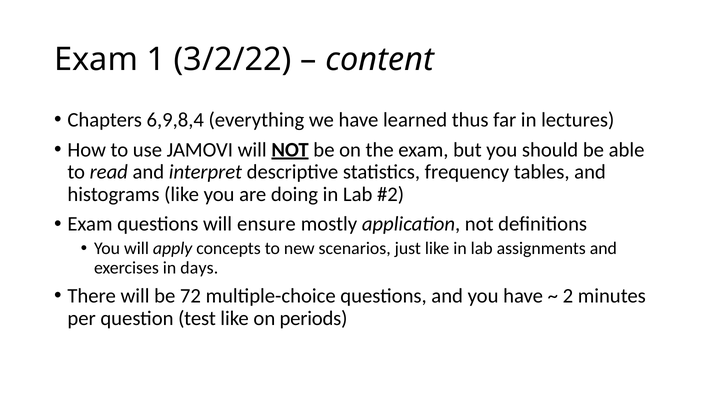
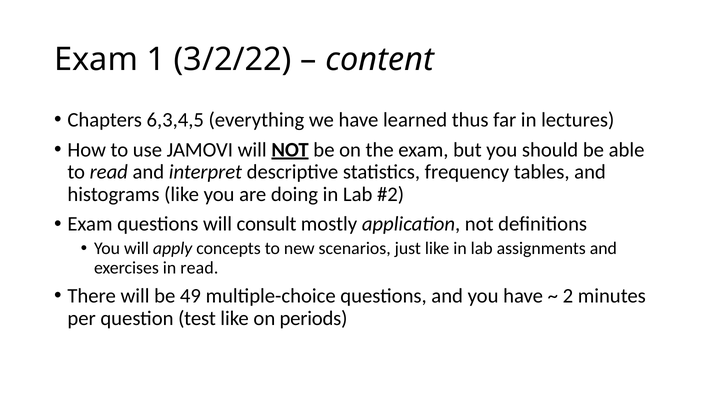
6,9,8,4: 6,9,8,4 -> 6,3,4,5 (175, 120)
ensure: ensure -> consult (267, 224)
in days: days -> read (199, 268)
72: 72 -> 49 (190, 296)
